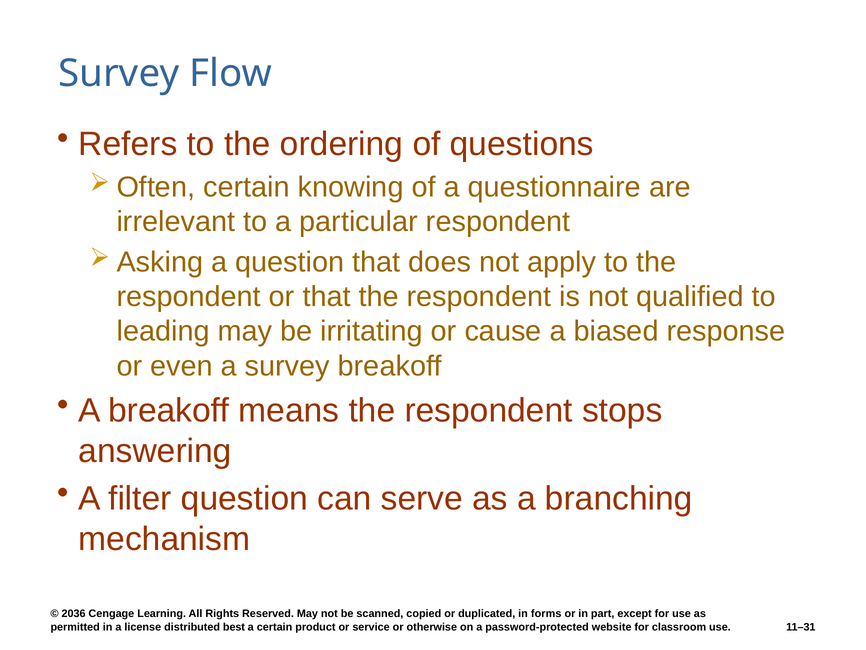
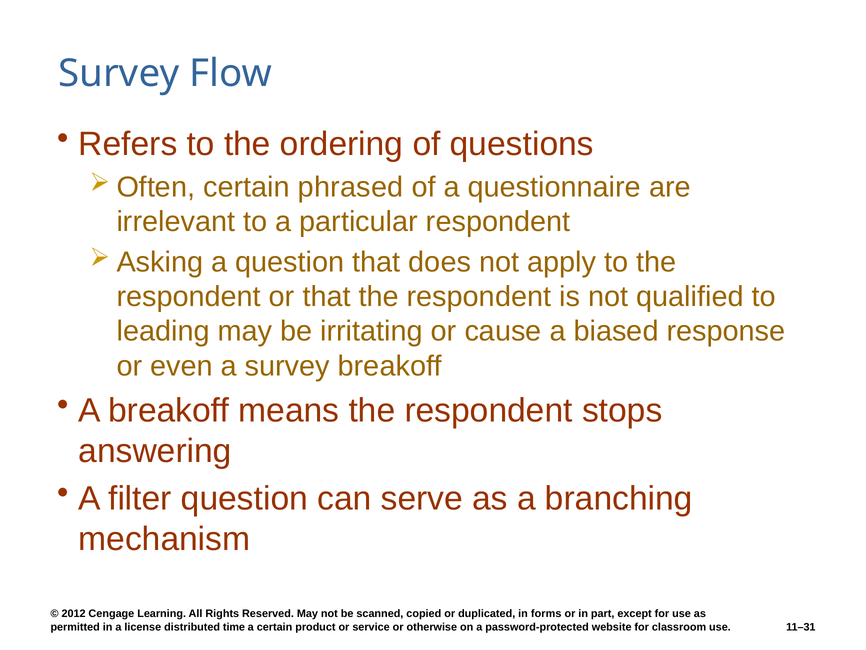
knowing: knowing -> phrased (351, 187)
2036: 2036 -> 2012 (74, 613)
best: best -> time (234, 626)
